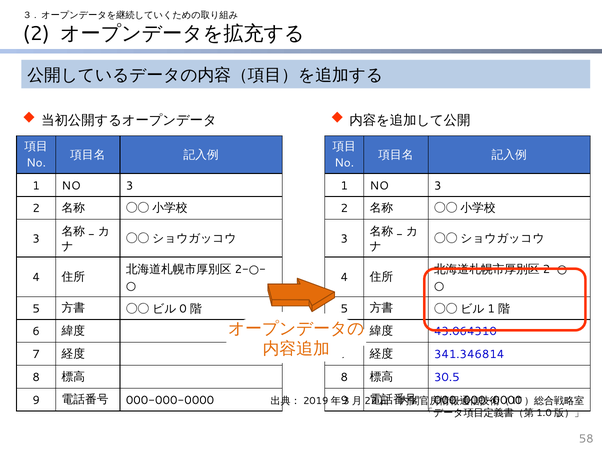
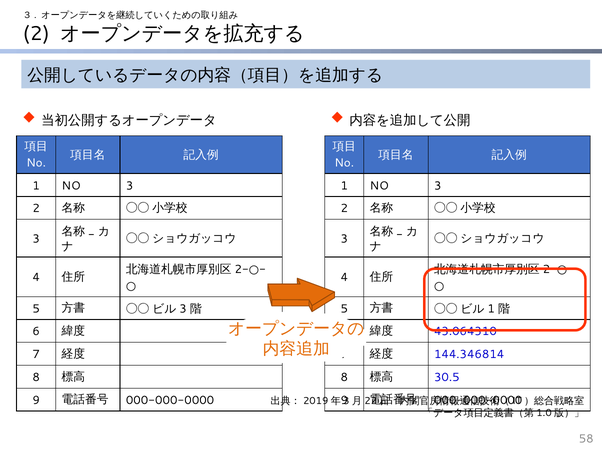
0: 0 -> 3 (183, 308)
341.346814: 341.346814 -> 144.346814 (469, 354)
